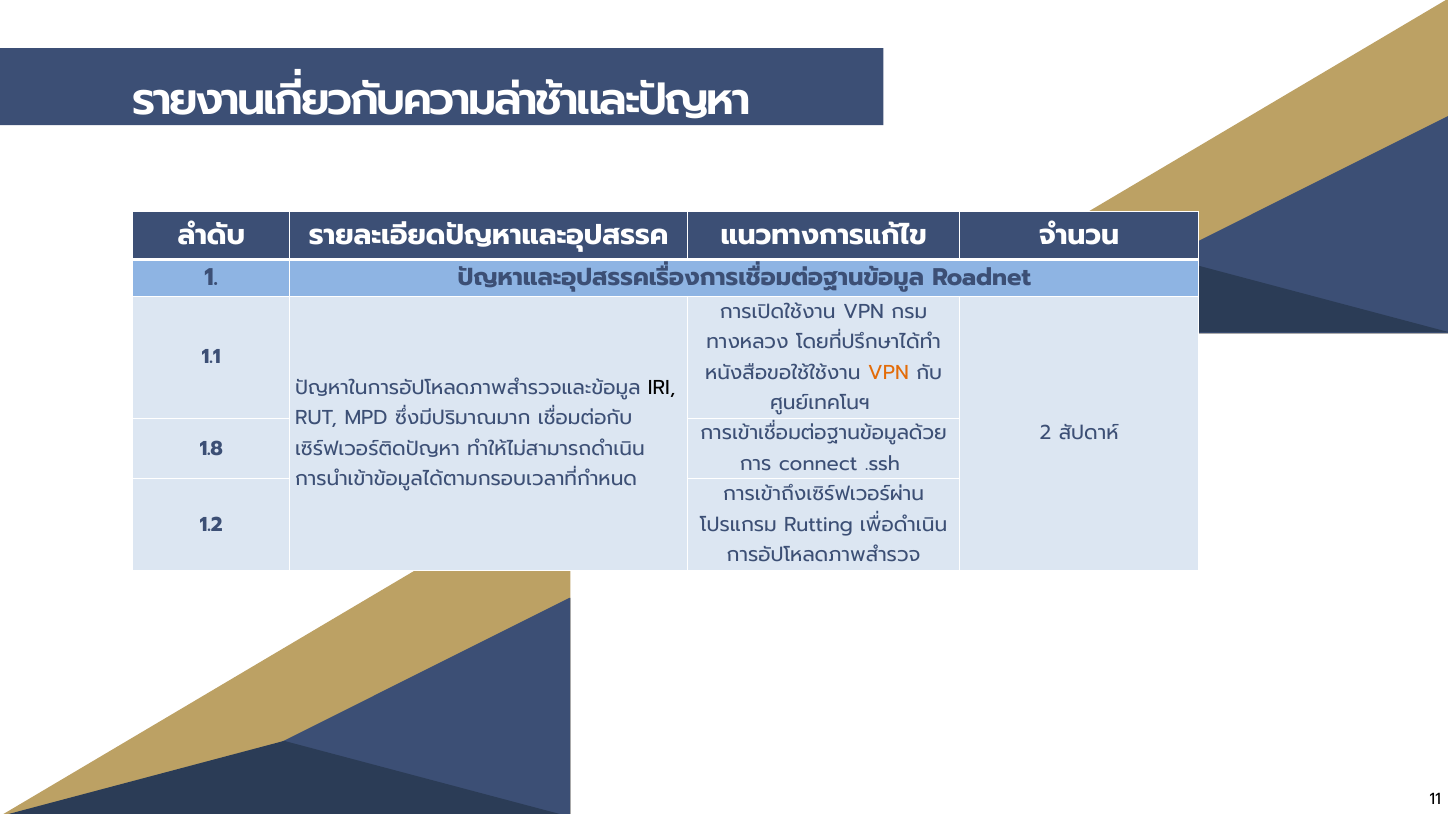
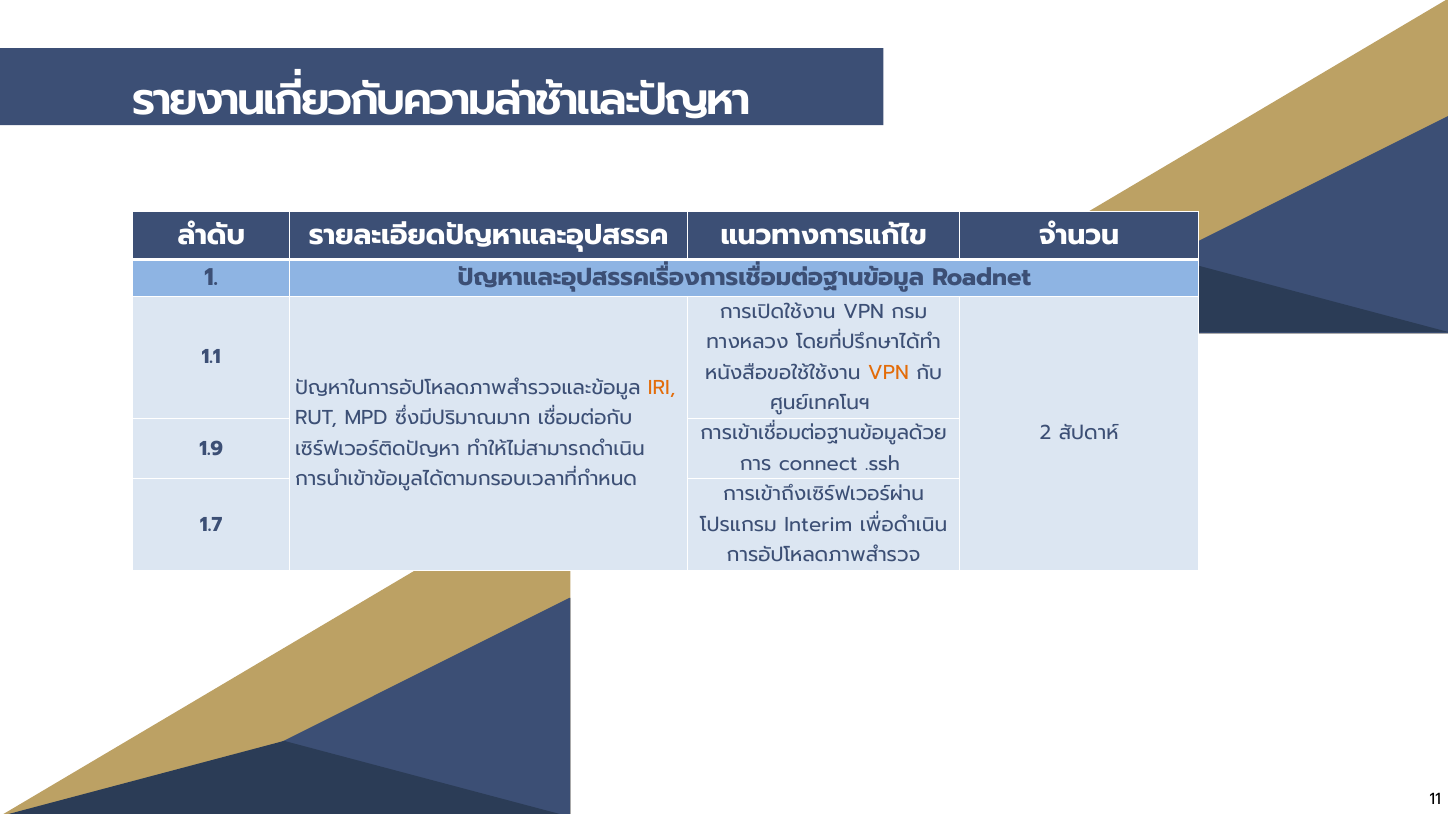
IRI colour: black -> orange (662, 388)
1.8: 1.8 -> 1.9 (211, 449)
1.2: 1.2 -> 1.7 (211, 525)
Rutting: Rutting -> Interim (818, 525)
